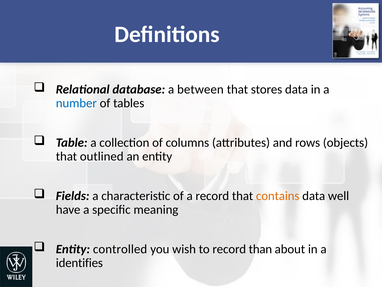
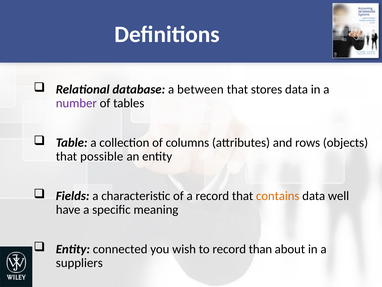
number colour: blue -> purple (76, 103)
outlined: outlined -> possible (102, 156)
controlled: controlled -> connected (120, 249)
identifies: identifies -> suppliers (79, 262)
